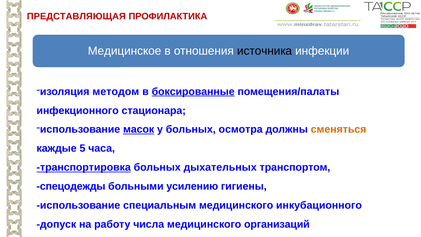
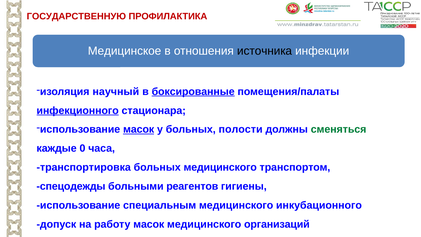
ПРЕДСТАВЛЯЮЩАЯ: ПРЕДСТАВЛЯЮЩАЯ -> ГОСУДАРСТВЕННУЮ (76, 16)
методом: методом -> научный (116, 92)
инфекционного underline: none -> present (78, 110)
осмотра: осмотра -> полости (241, 129)
сменяться colour: orange -> green (339, 129)
5: 5 -> 0 (82, 148)
транспортировка underline: present -> none (84, 167)
больных дыхательных: дыхательных -> медицинского (220, 167)
усилению: усилению -> реагентов (192, 186)
работу числа: числа -> масок (149, 224)
